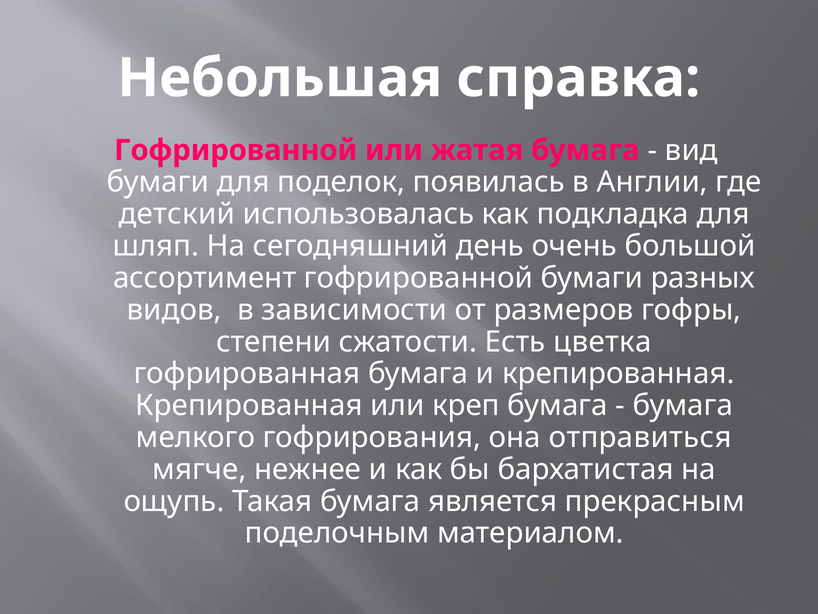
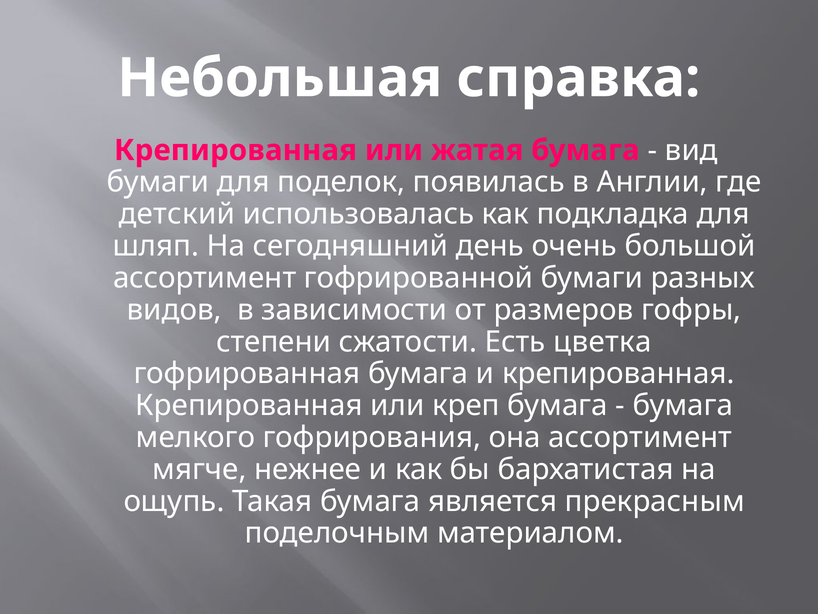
Гофрированной: Гофрированной -> Крепированная (236, 150)
она отправиться: отправиться -> ассортимент (640, 437)
